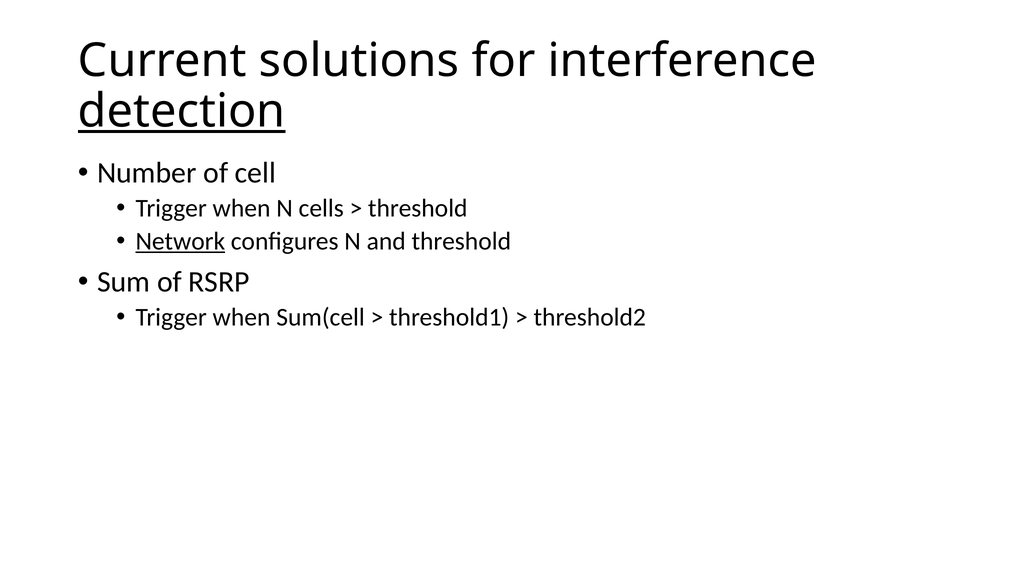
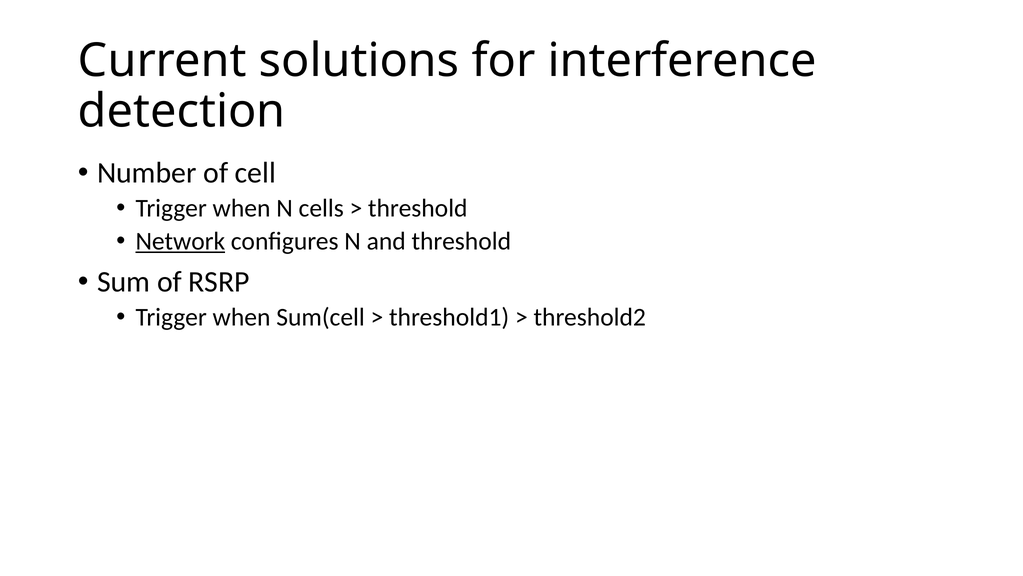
detection underline: present -> none (182, 111)
